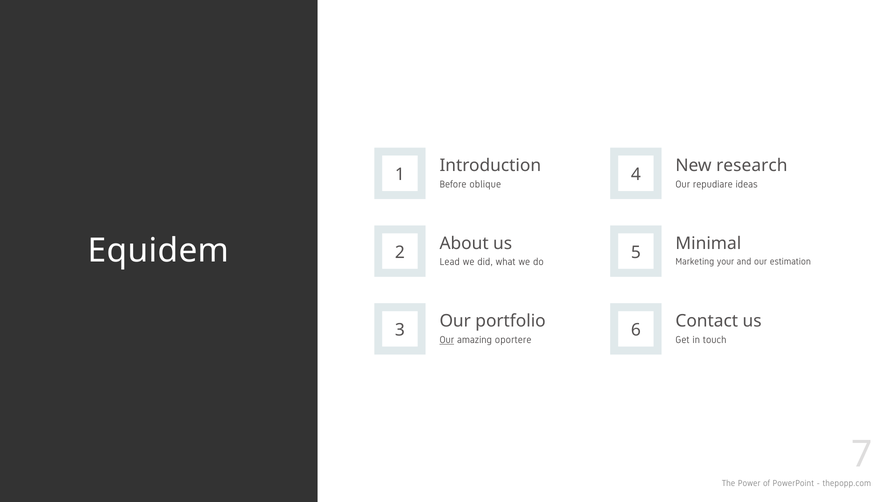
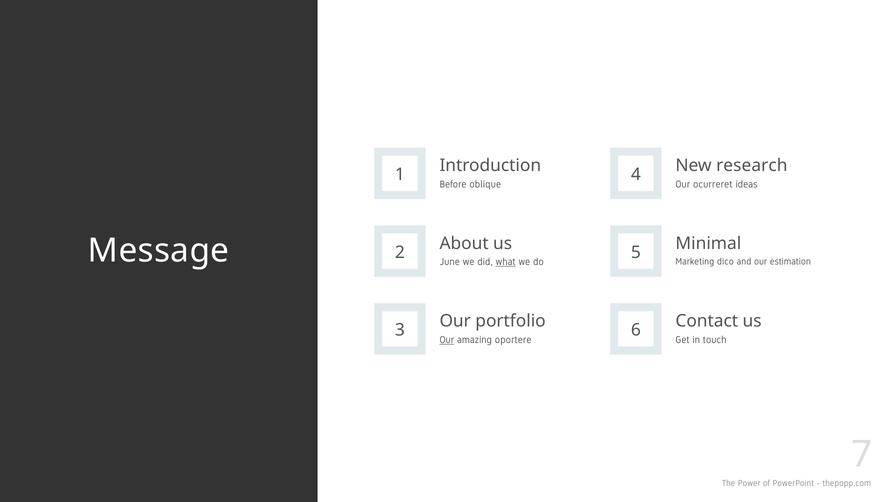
repudiare: repudiare -> ocurreret (713, 184)
Equidem: Equidem -> Message (159, 251)
Lead: Lead -> June (450, 262)
what underline: none -> present (506, 262)
your: your -> dico (725, 262)
